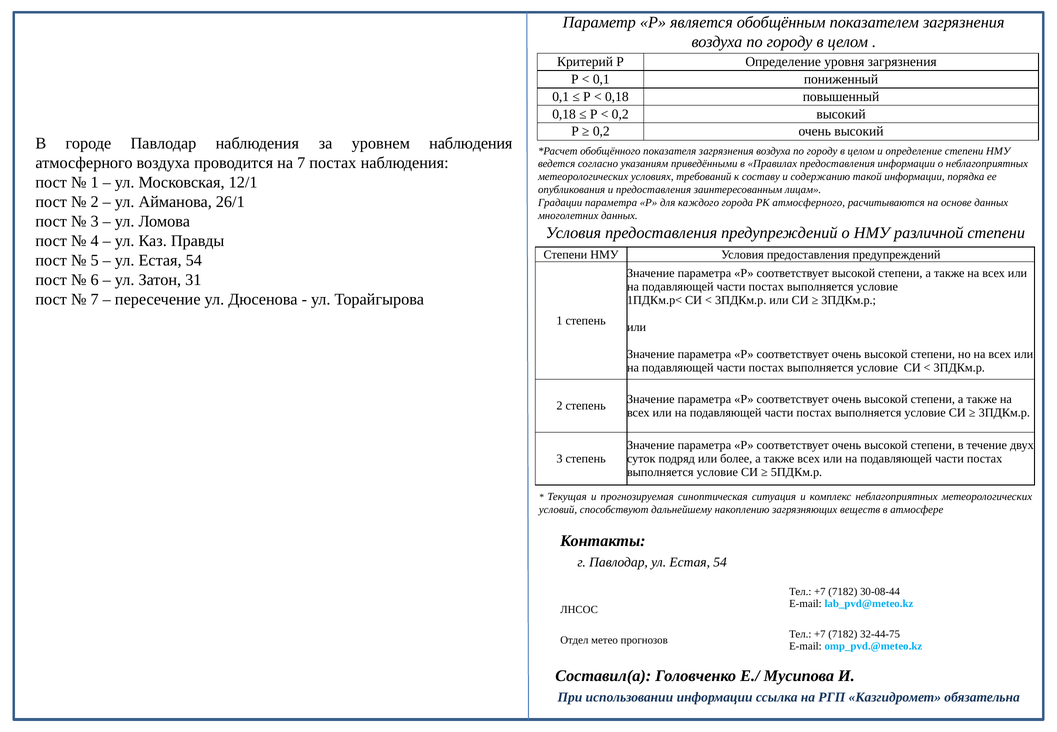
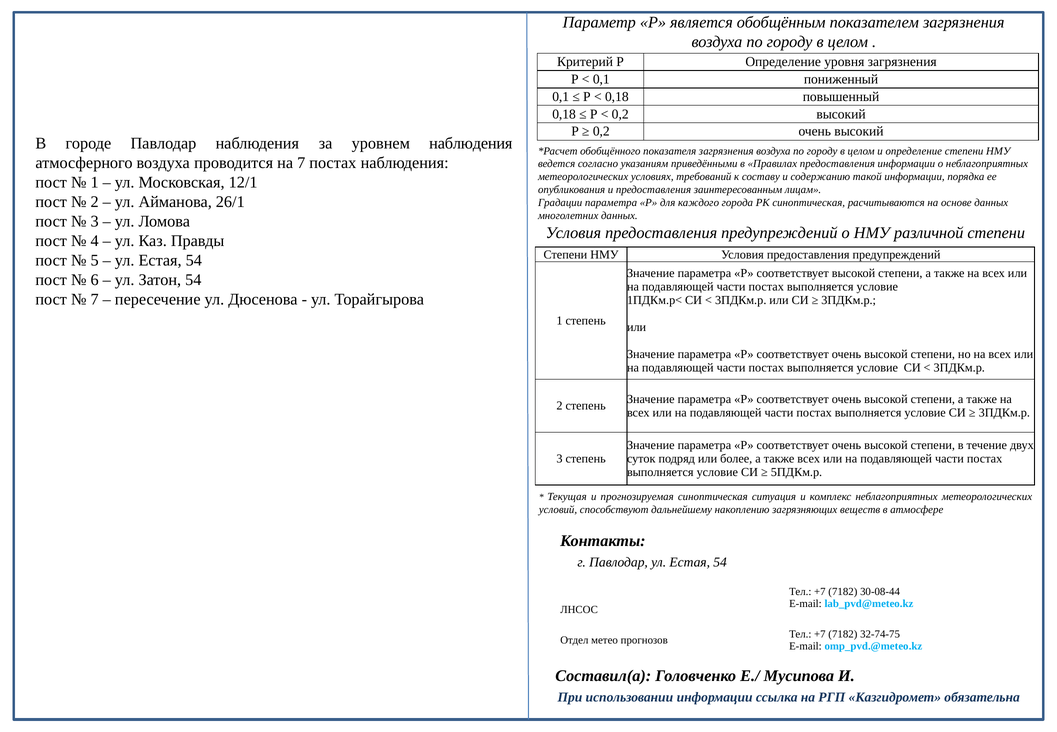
РК атмосферного: атмосферного -> синоптическая (809, 203)
Затон 31: 31 -> 54 (193, 280)
32-44-75: 32-44-75 -> 32-74-75 (880, 634)
